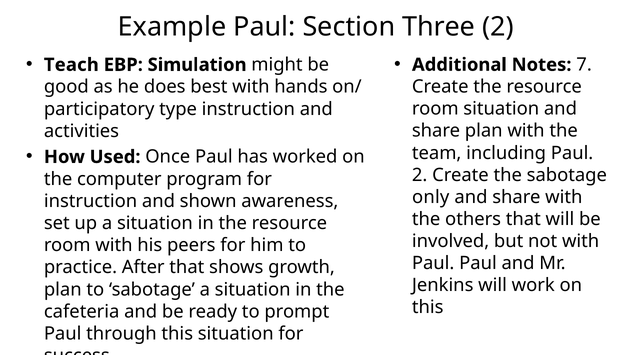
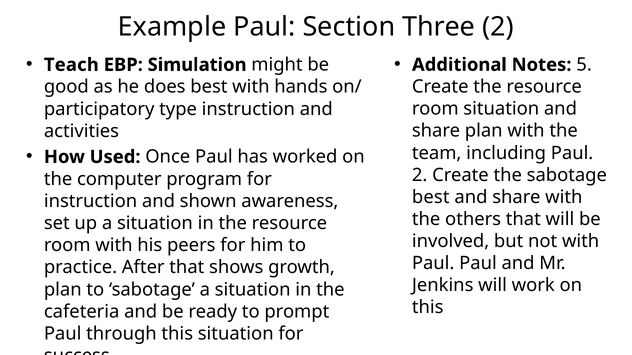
7: 7 -> 5 (584, 65)
only: only -> best (431, 197)
